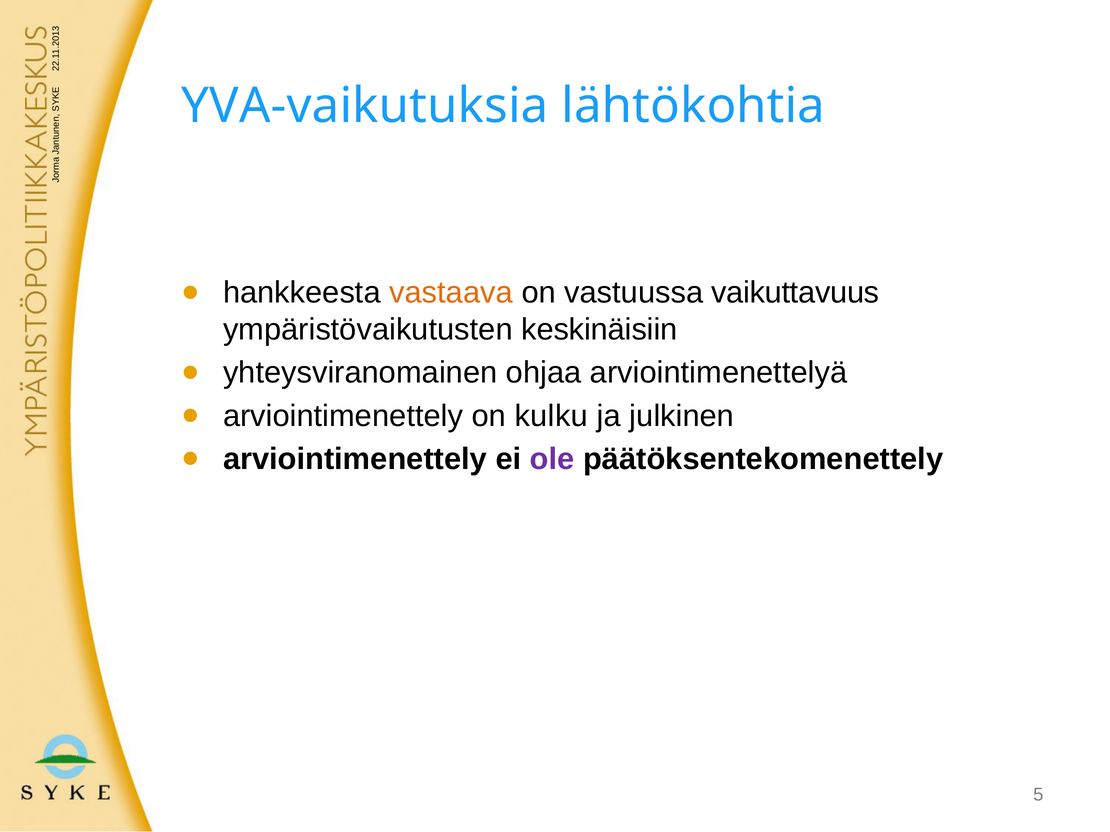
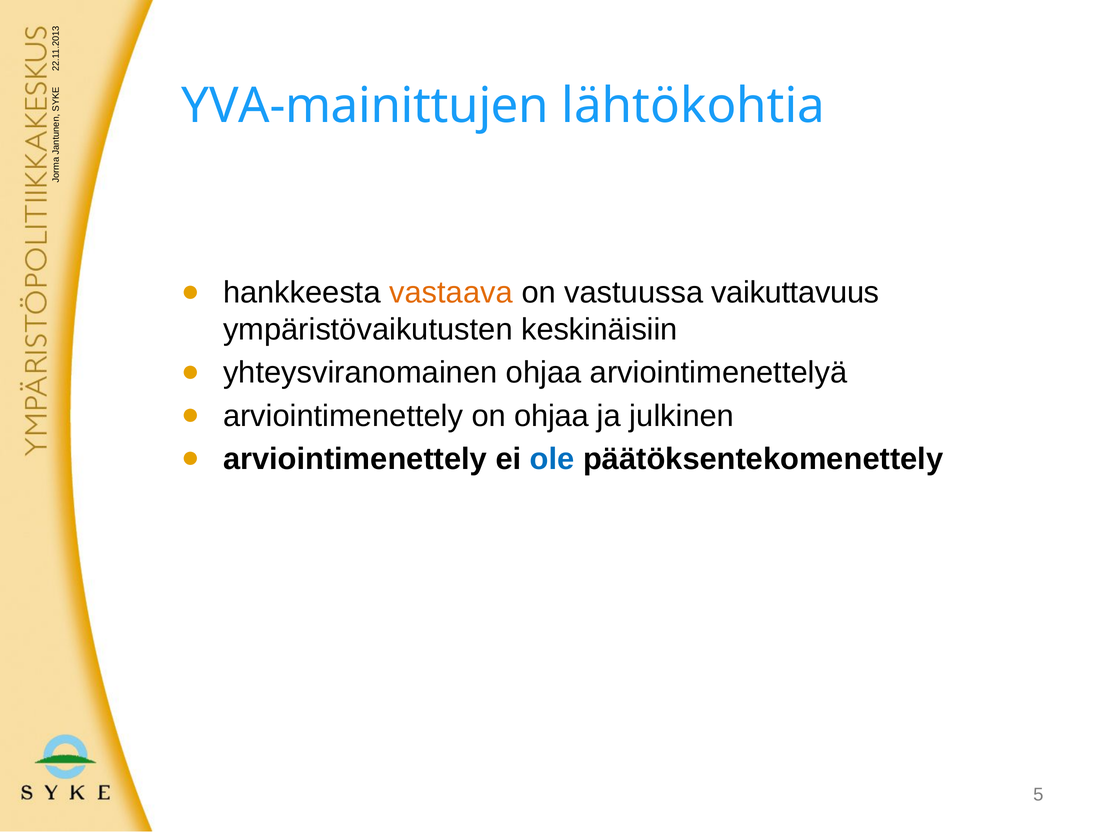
YVA-vaikutuksia: YVA-vaikutuksia -> YVA-mainittujen (365, 106)
on kulku: kulku -> ohjaa (552, 416)
ole colour: purple -> blue (552, 459)
